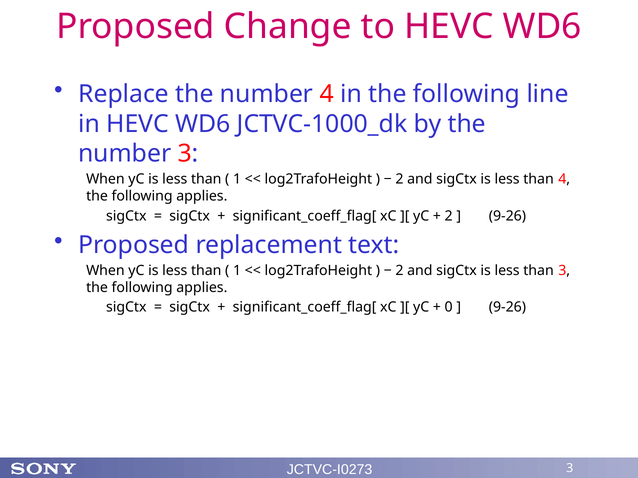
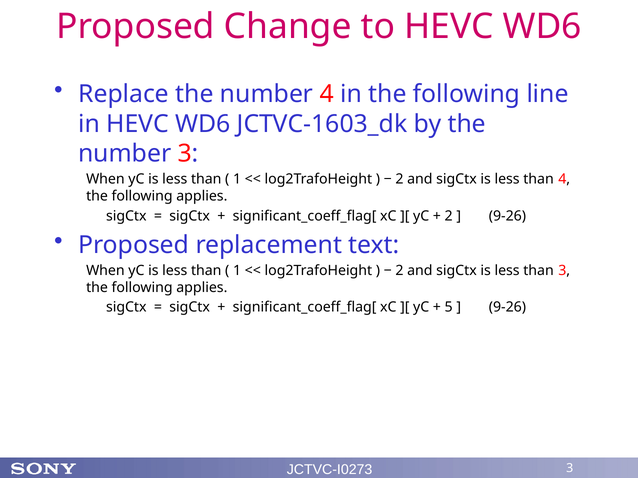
JCTVC-1000_dk: JCTVC-1000_dk -> JCTVC-1603_dk (322, 124)
0: 0 -> 5 (449, 308)
